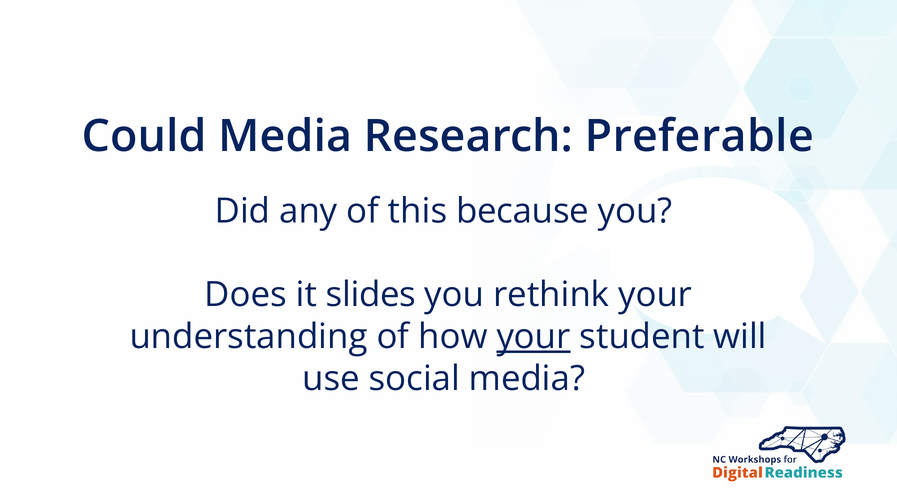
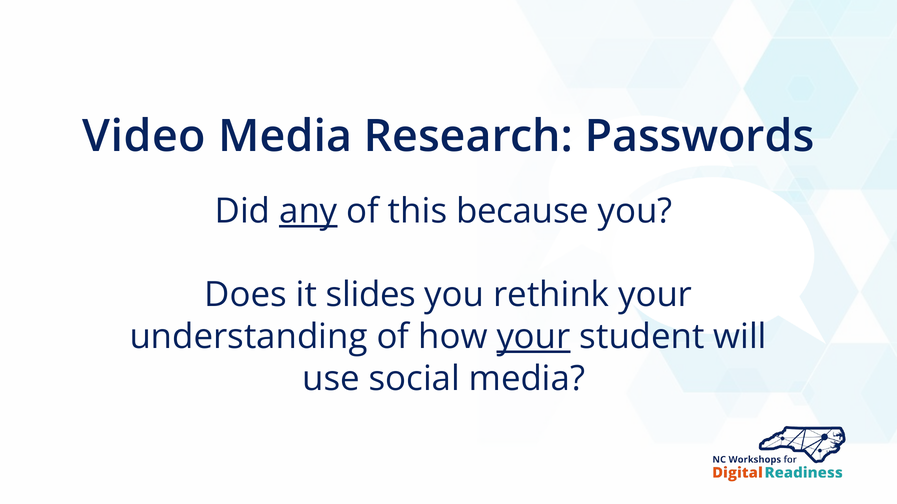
Could: Could -> Video (144, 137)
Preferable: Preferable -> Passwords (700, 137)
any underline: none -> present (308, 211)
